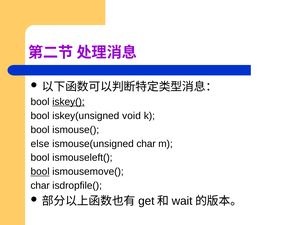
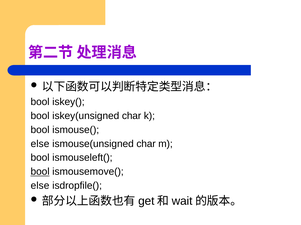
iskey( underline: present -> none (68, 102)
iskey(unsigned void: void -> char (132, 116)
char: char -> else (40, 186)
